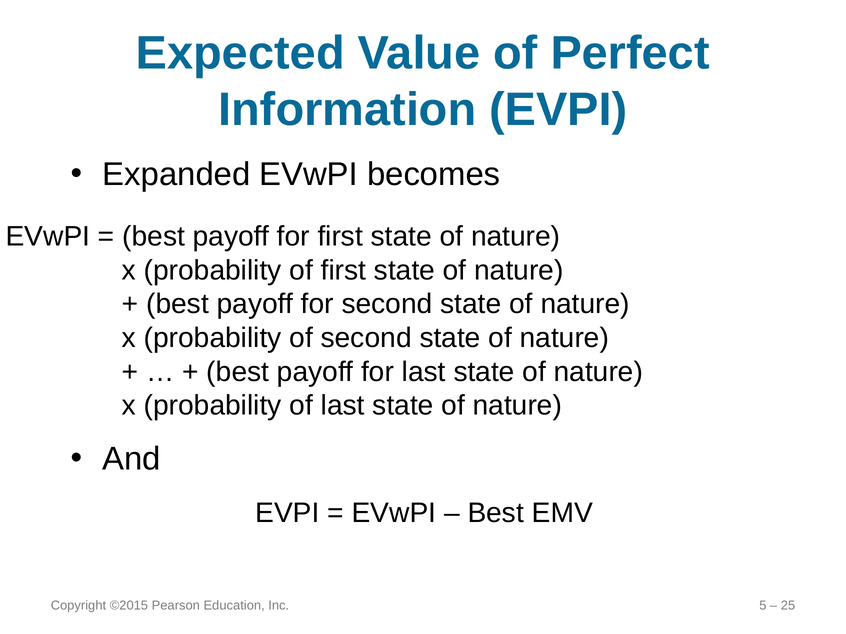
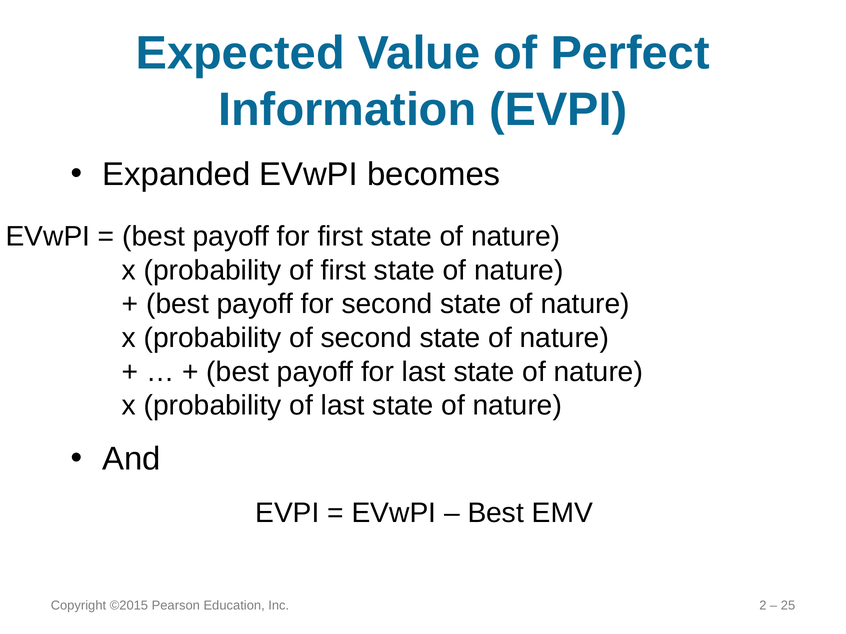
5: 5 -> 2 (763, 606)
